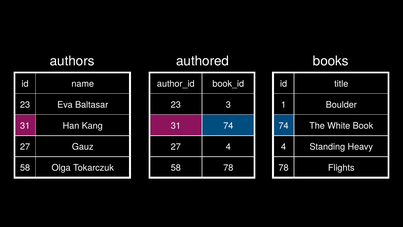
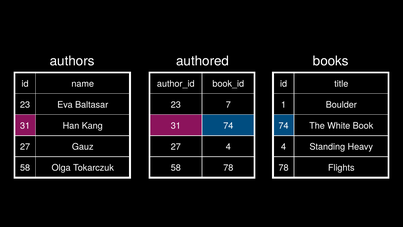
3: 3 -> 7 (228, 105)
